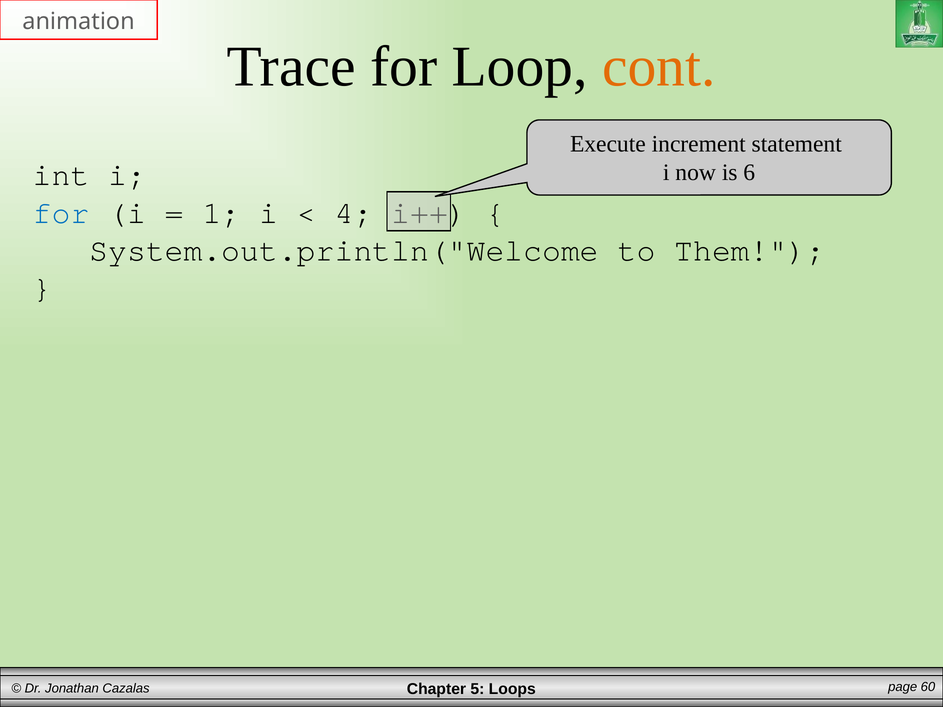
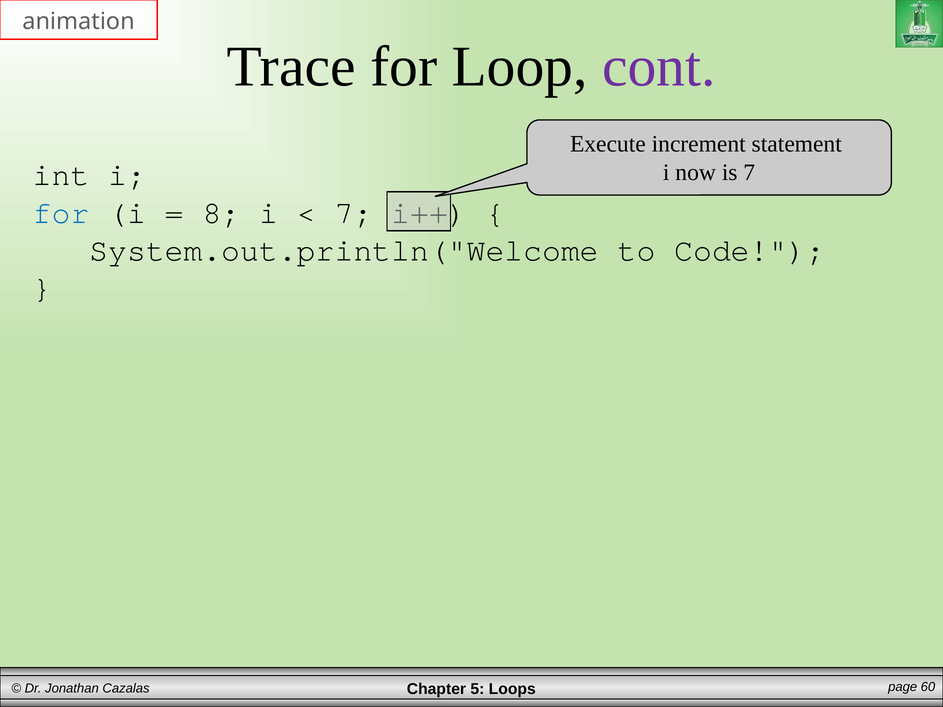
cont colour: orange -> purple (659, 67)
is 6: 6 -> 7 (749, 172)
1: 1 -> 8 (221, 213)
4: 4 -> 7 (354, 213)
Them: Them -> Code (750, 250)
